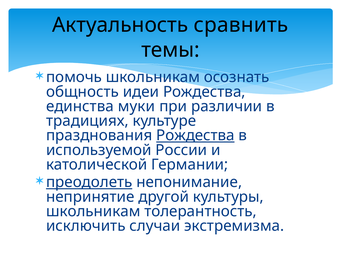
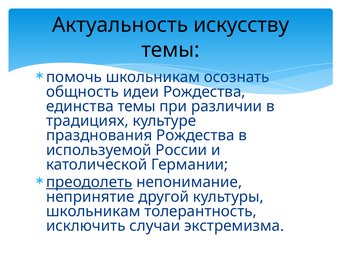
сравнить: сравнить -> искусству (241, 25)
единства муки: муки -> темы (137, 106)
Рождества underline: present -> none (195, 135)
